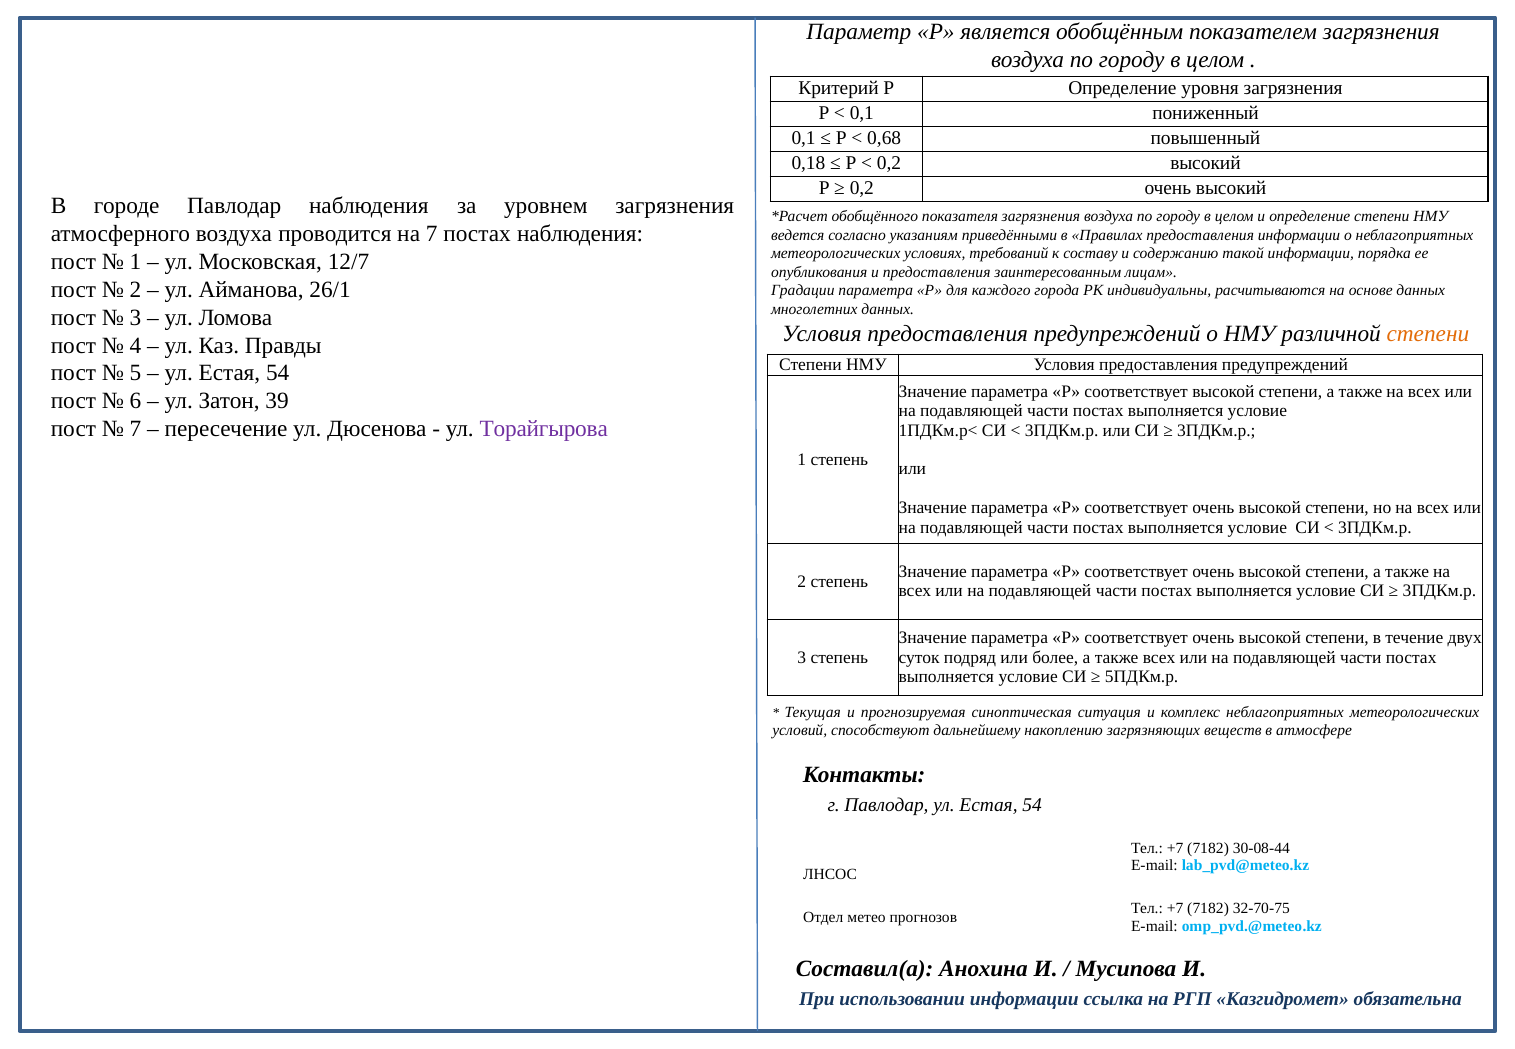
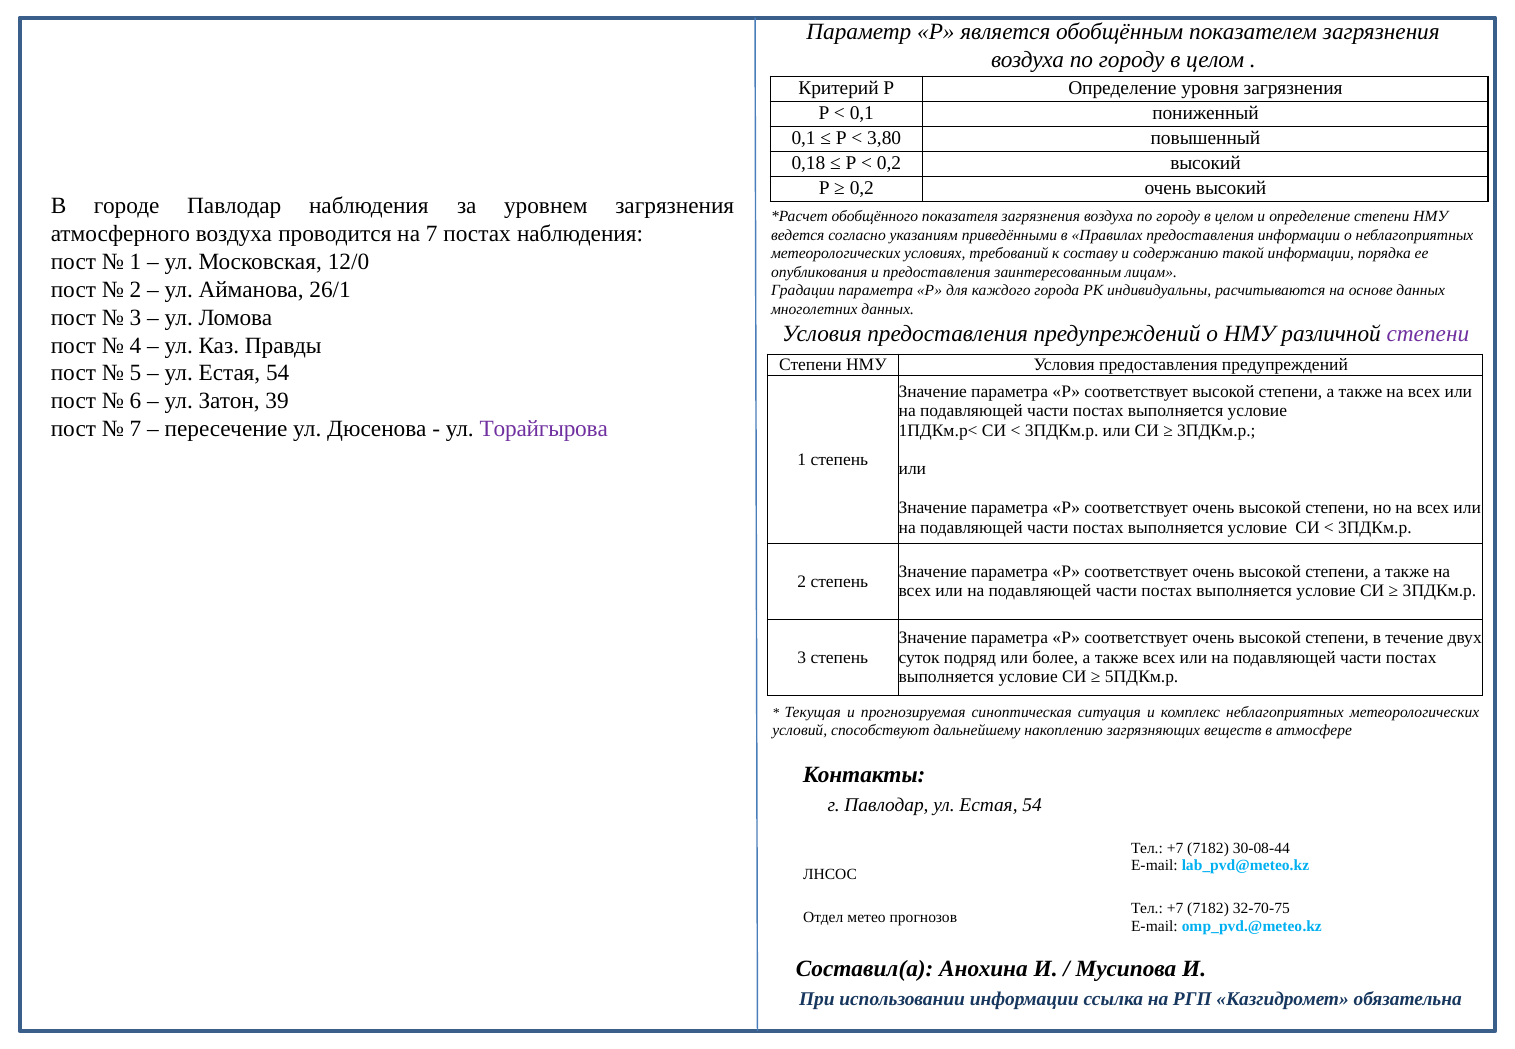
0,68: 0,68 -> 3,80 (884, 138)
12/7: 12/7 -> 12/0 (348, 261)
степени colour: orange -> purple (1428, 334)
